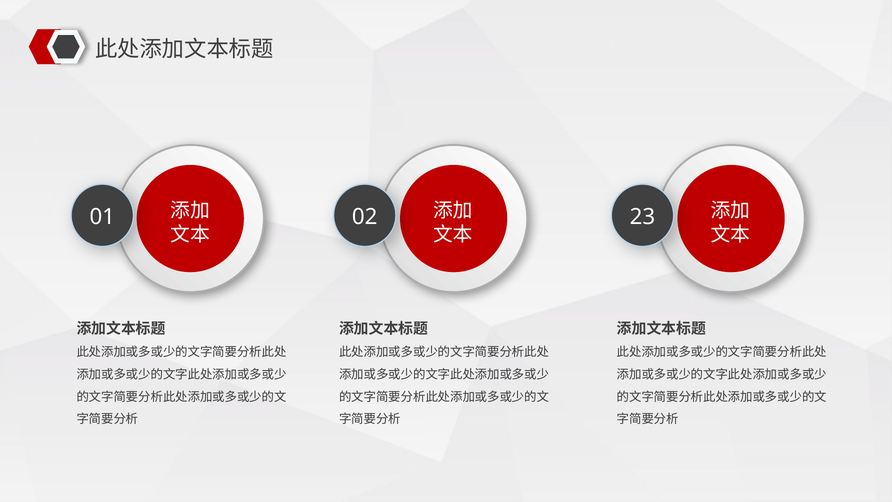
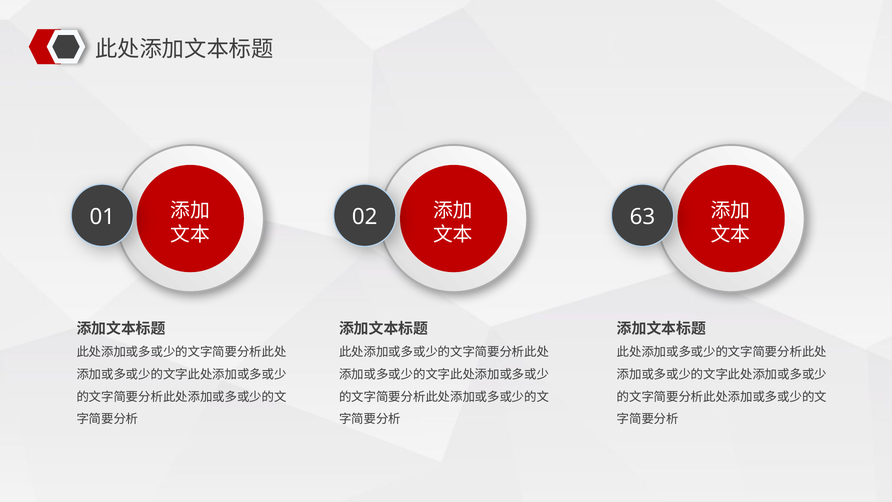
23: 23 -> 63 (642, 217)
